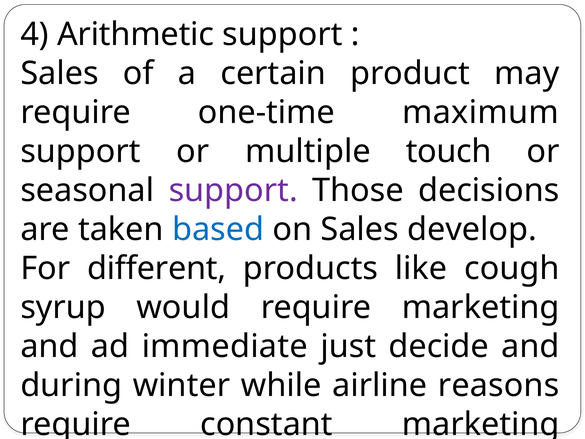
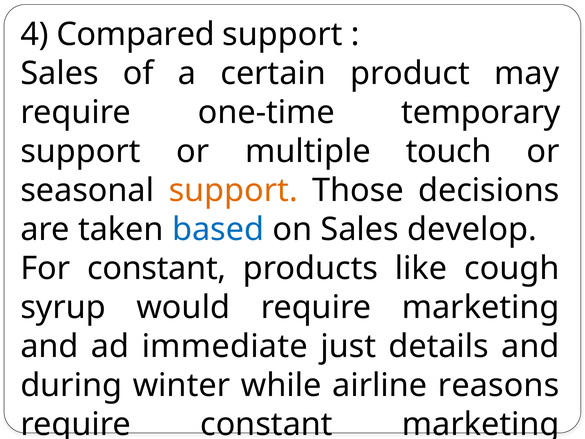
Arithmetic: Arithmetic -> Compared (136, 34)
maximum: maximum -> temporary (481, 112)
support colour: purple -> orange (233, 190)
For different: different -> constant (157, 268)
decide: decide -> details (439, 346)
